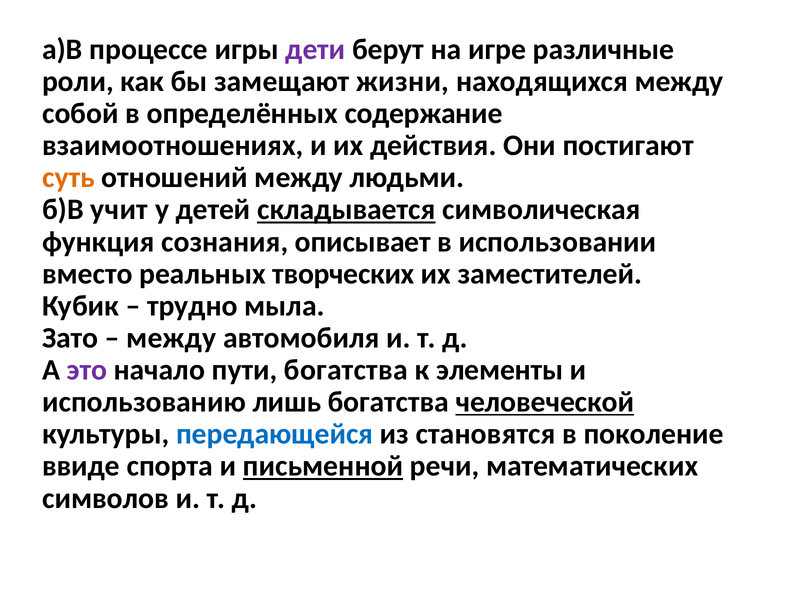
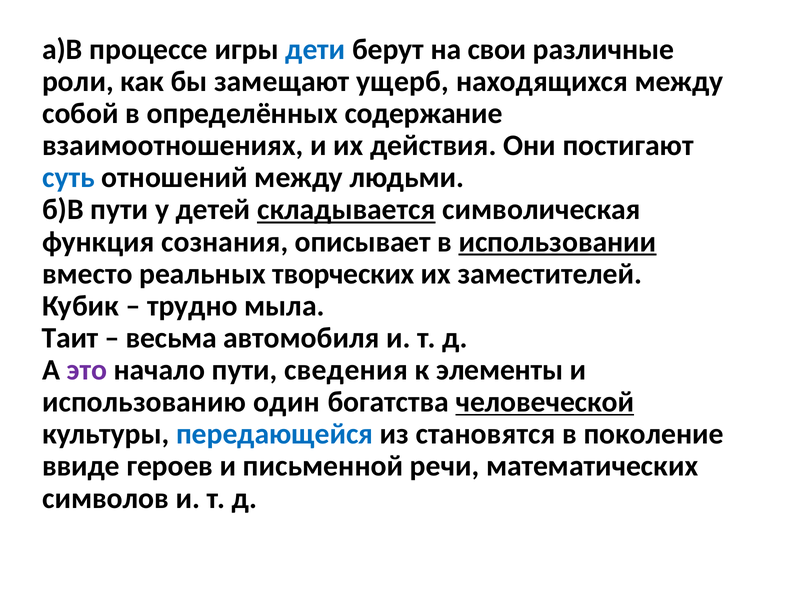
дети colour: purple -> blue (315, 49)
игре: игре -> свои (497, 49)
жизни: жизни -> ущерб (403, 81)
суть colour: orange -> blue (68, 178)
б)В учит: учит -> пути (119, 210)
использовании underline: none -> present (558, 242)
Зато: Зато -> Таит (70, 338)
между: между -> весьма (171, 338)
пути богатства: богатства -> сведения (346, 370)
лишь: лишь -> один (287, 402)
спорта: спорта -> героев (170, 466)
письменной underline: present -> none (323, 466)
